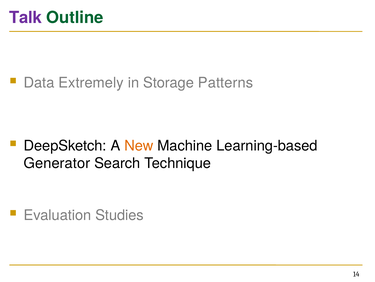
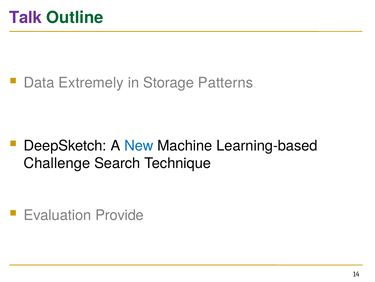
New colour: orange -> blue (139, 145)
Generator: Generator -> Challenge (57, 163)
Studies: Studies -> Provide (120, 215)
